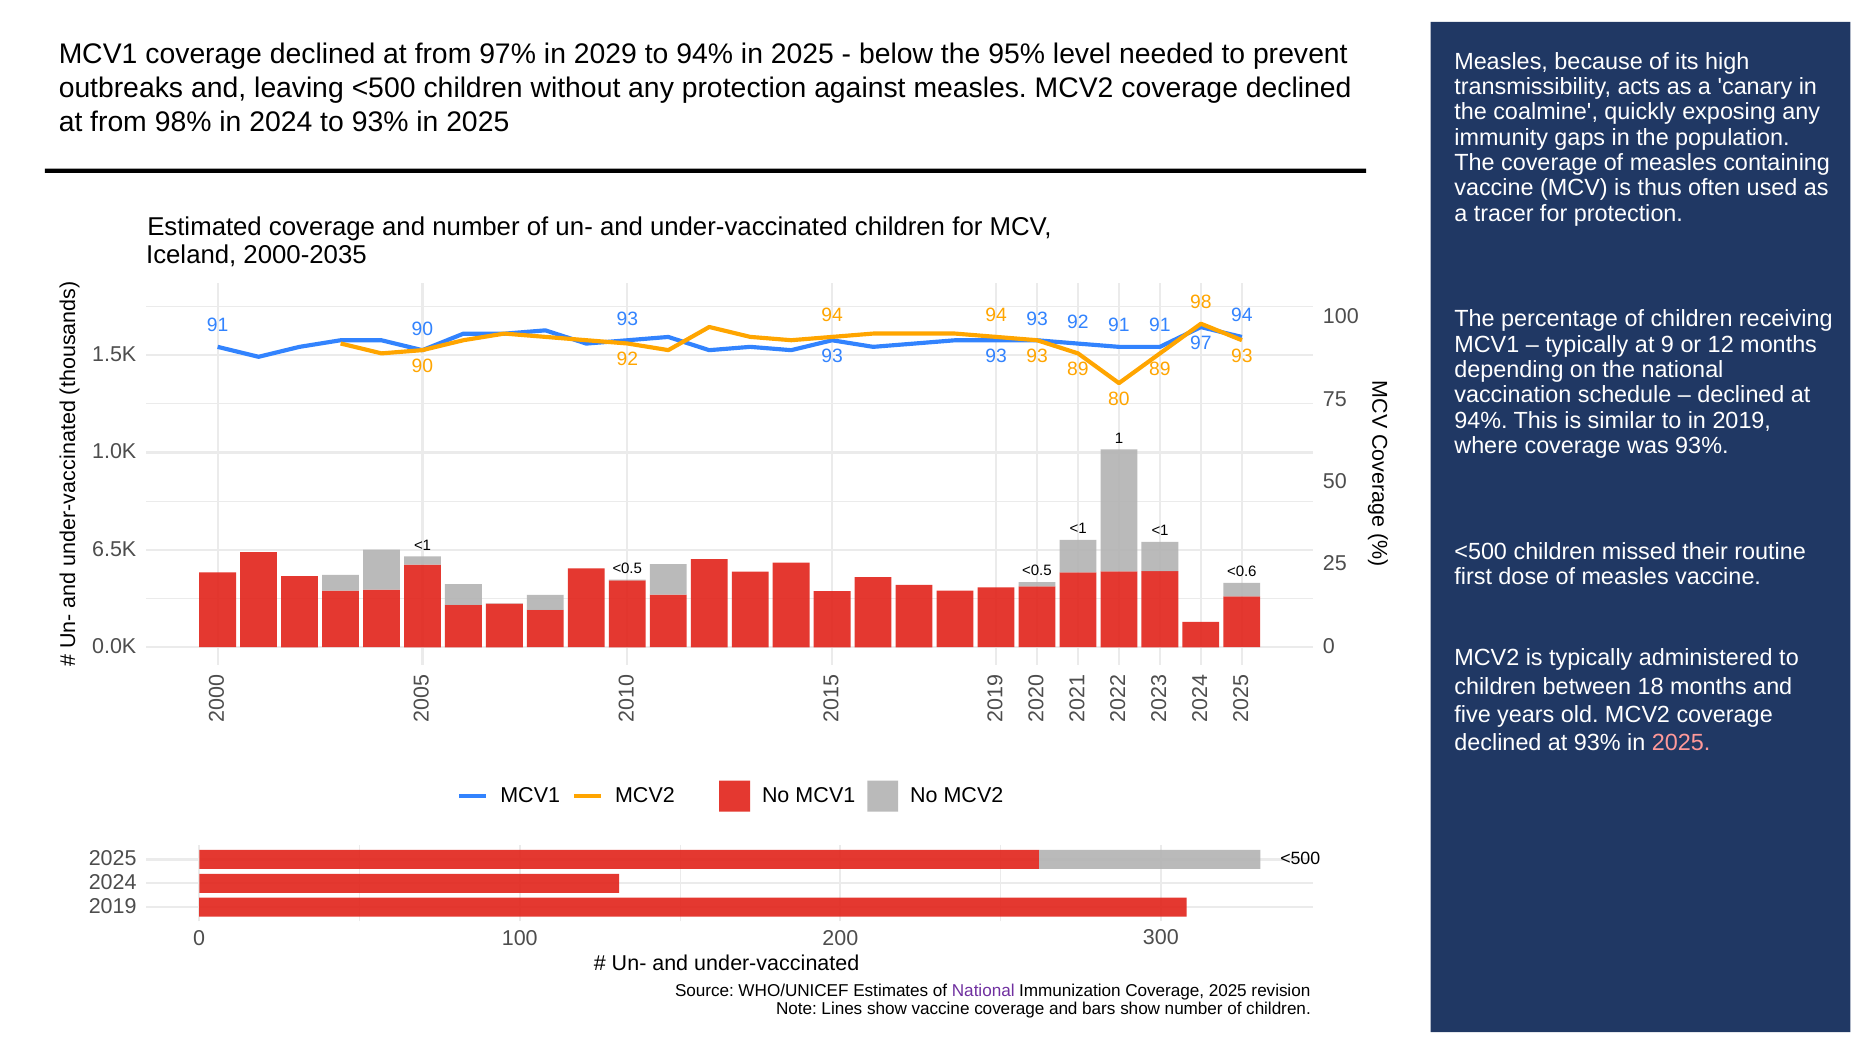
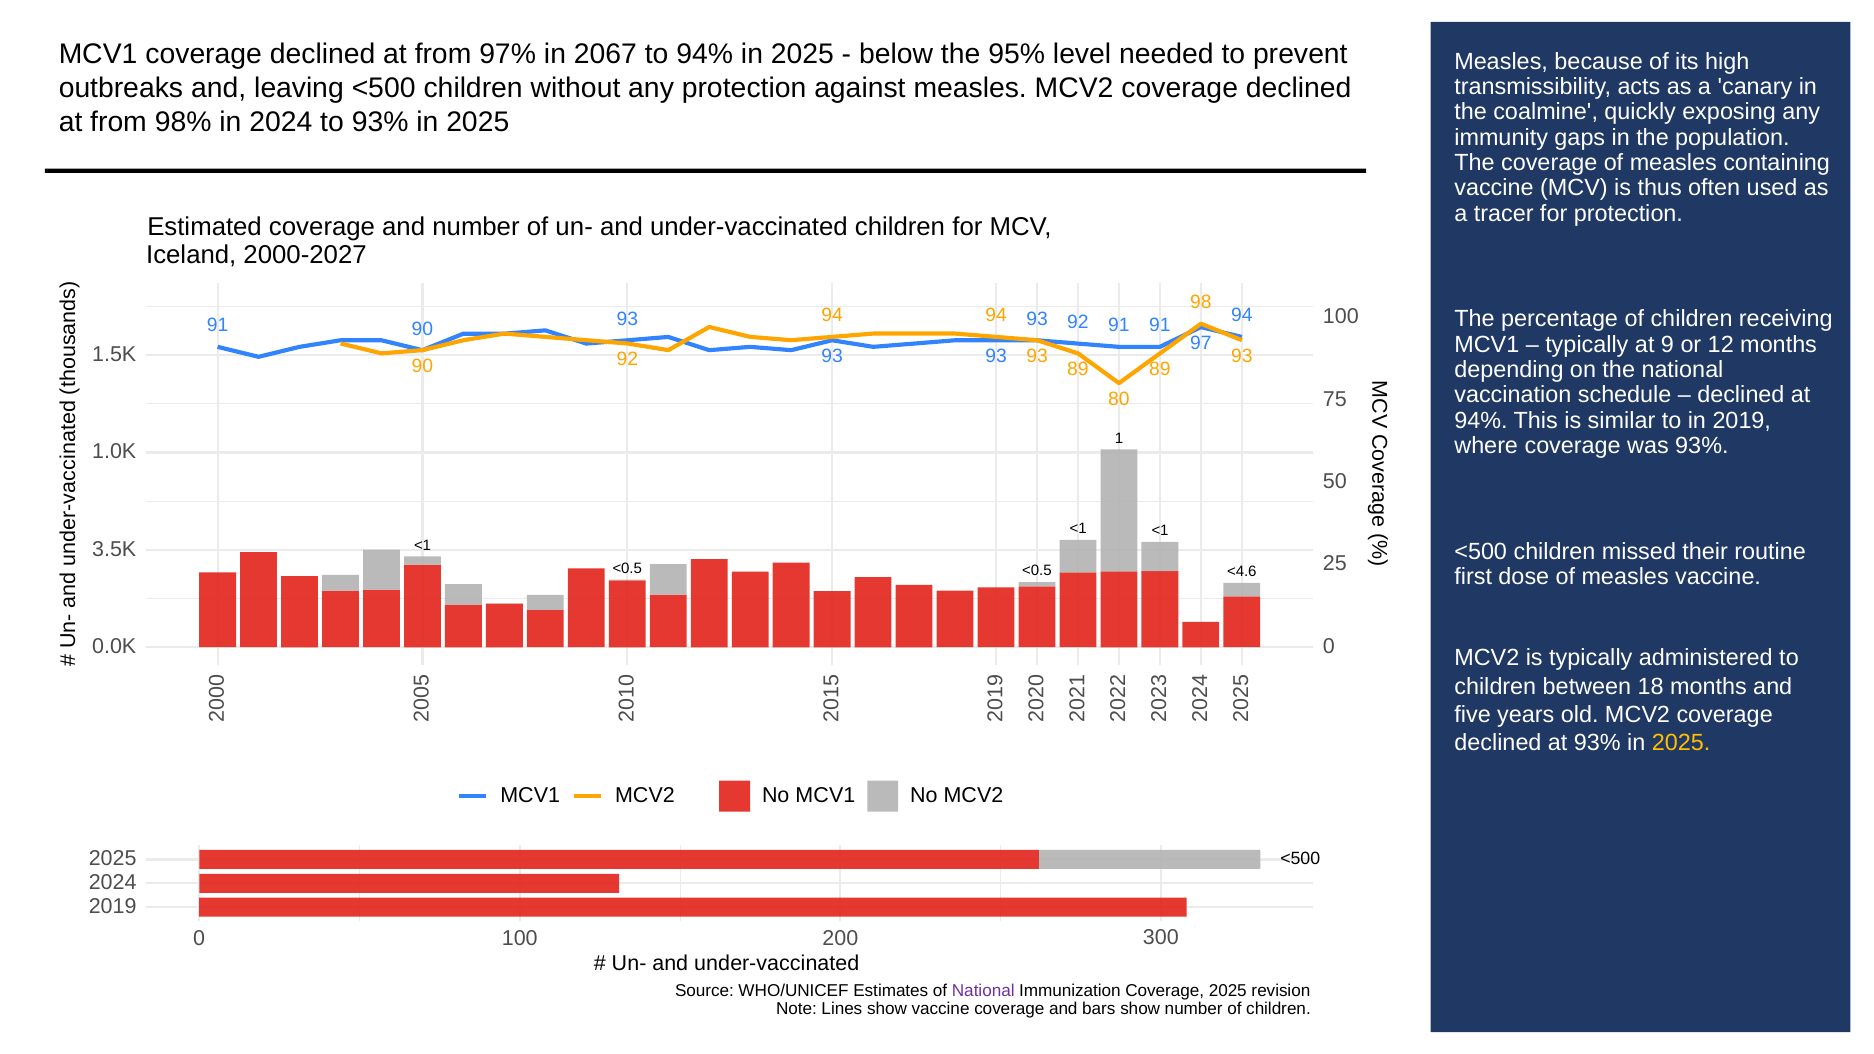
2029: 2029 -> 2067 (605, 54)
2000-2035: 2000-2035 -> 2000-2027 (305, 255)
6.5K: 6.5K -> 3.5K (114, 549)
<0.6: <0.6 -> <4.6 (1242, 572)
2025 colour: pink -> yellow (1681, 743)
